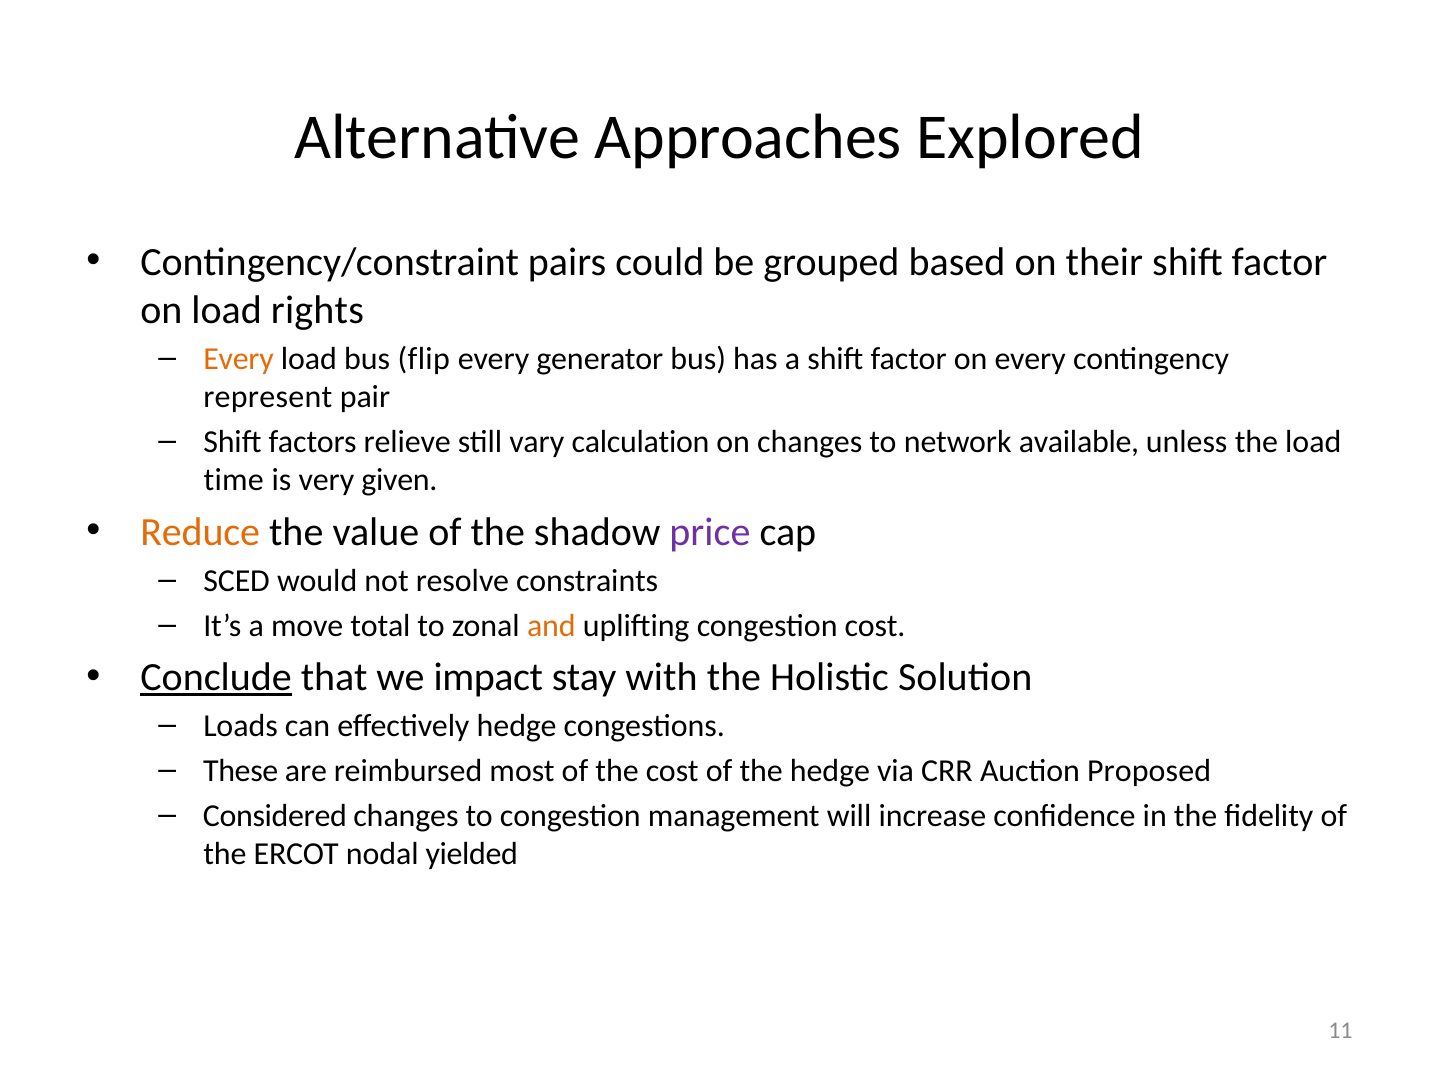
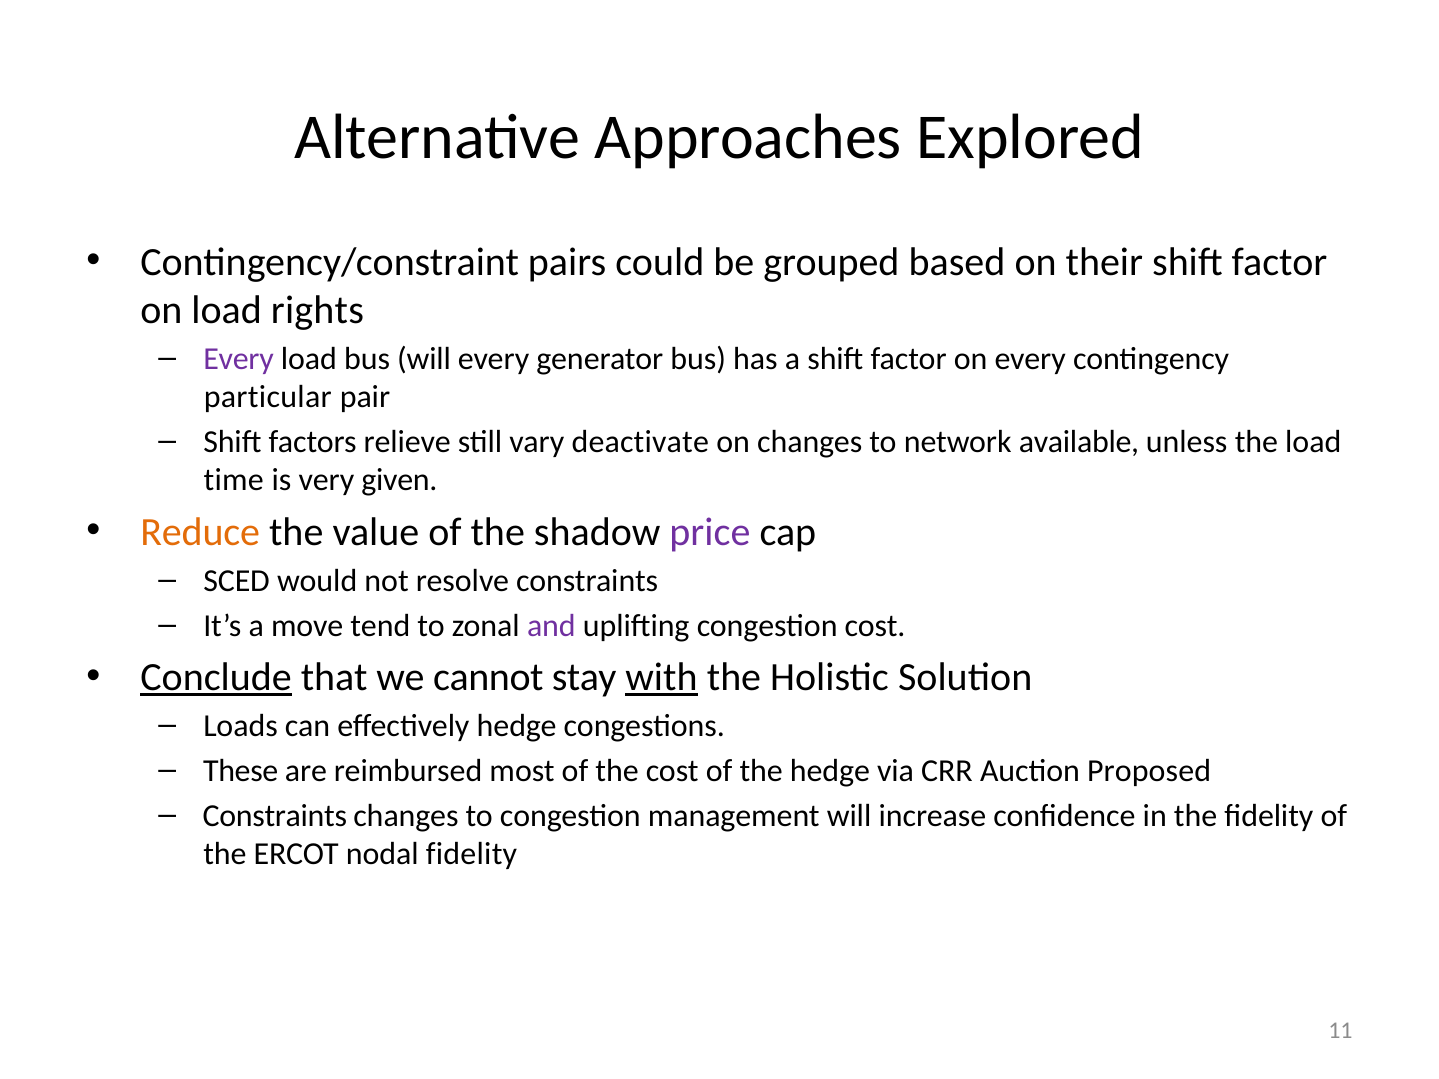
Every colour: orange -> purple (239, 359)
bus flip: flip -> will (424, 359)
represent: represent -> particular (268, 397)
calculation: calculation -> deactivate (640, 442)
total: total -> tend (380, 626)
and colour: orange -> purple (551, 626)
impact: impact -> cannot (488, 677)
with underline: none -> present (662, 677)
Considered: Considered -> Constraints (275, 816)
nodal yielded: yielded -> fidelity (471, 854)
